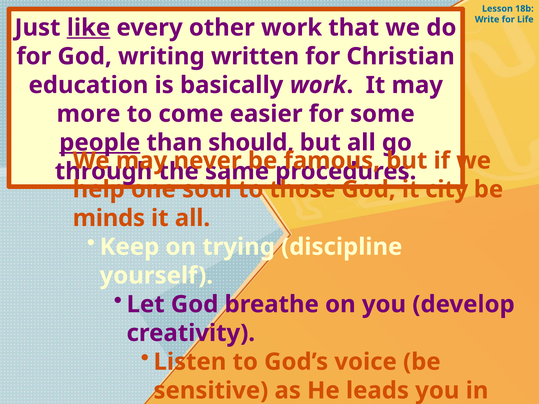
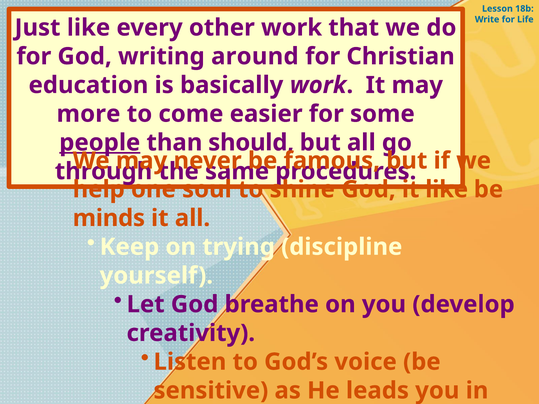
like underline: present -> none (88, 28)
written: written -> around (255, 56)
those: those -> shine (302, 190)
it city: city -> like (447, 190)
